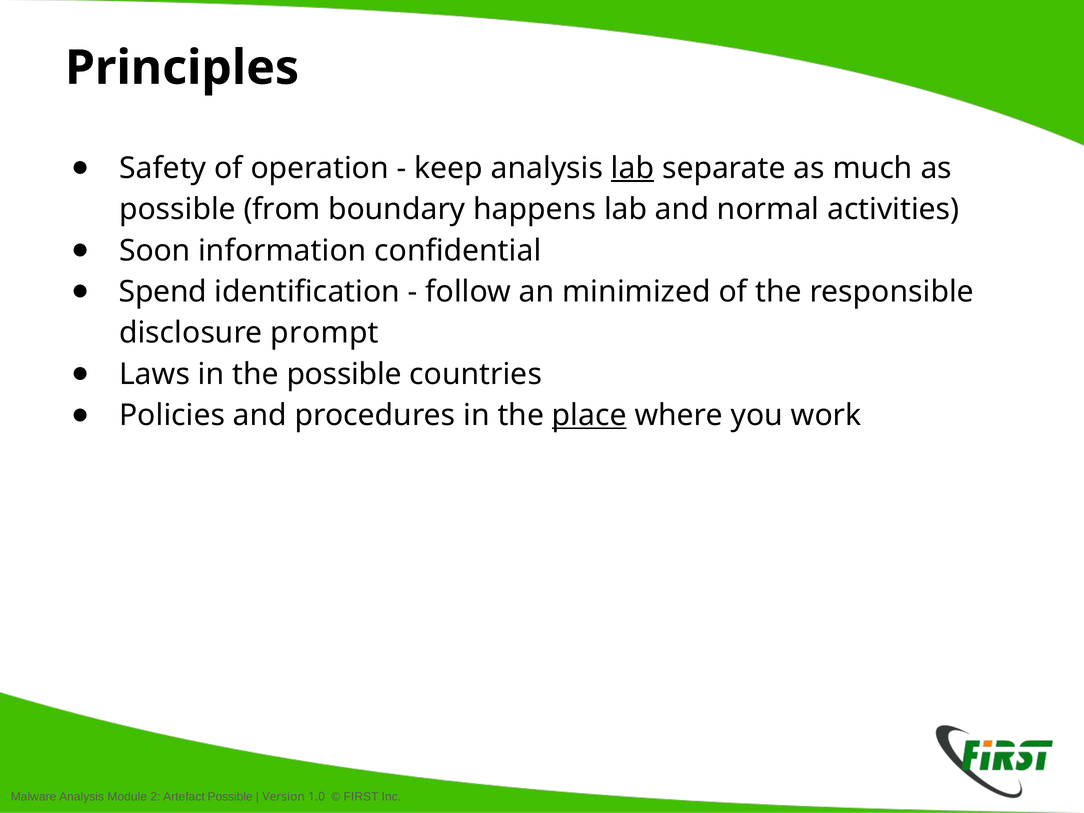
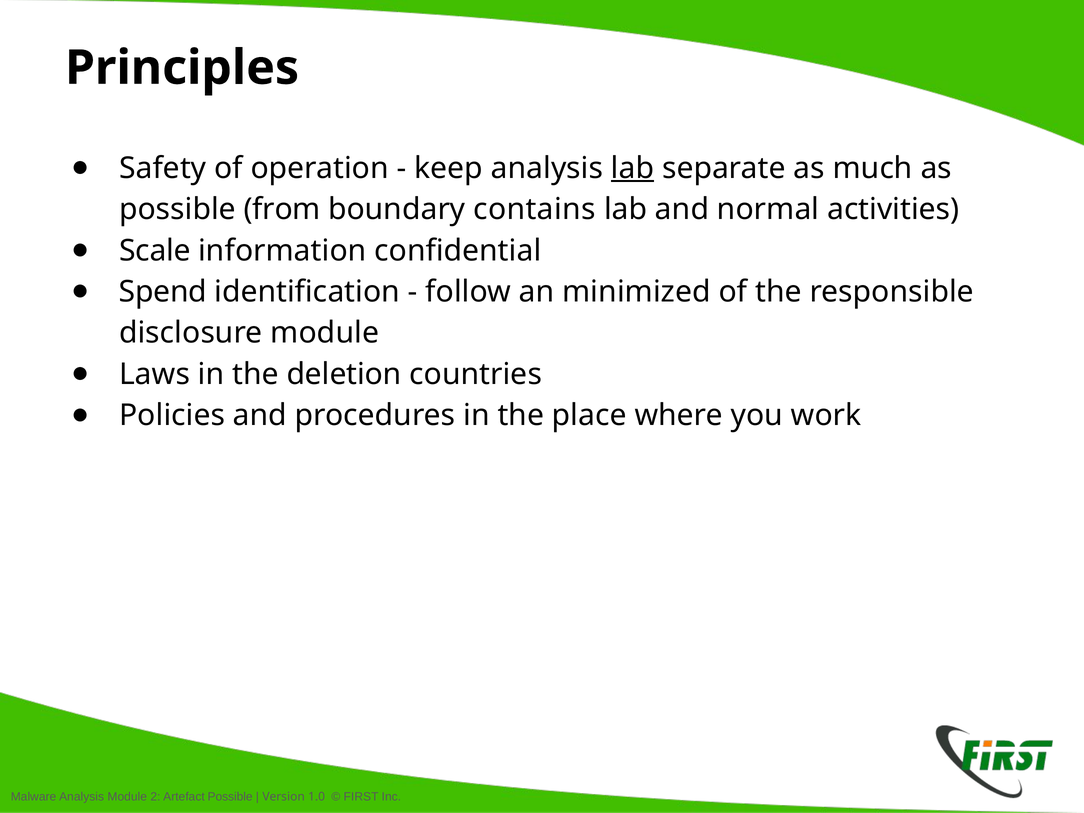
happens: happens -> contains (535, 209)
Soon: Soon -> Scale (155, 251)
disclosure prompt: prompt -> module (325, 333)
the possible: possible -> deletion (344, 374)
place underline: present -> none (589, 415)
